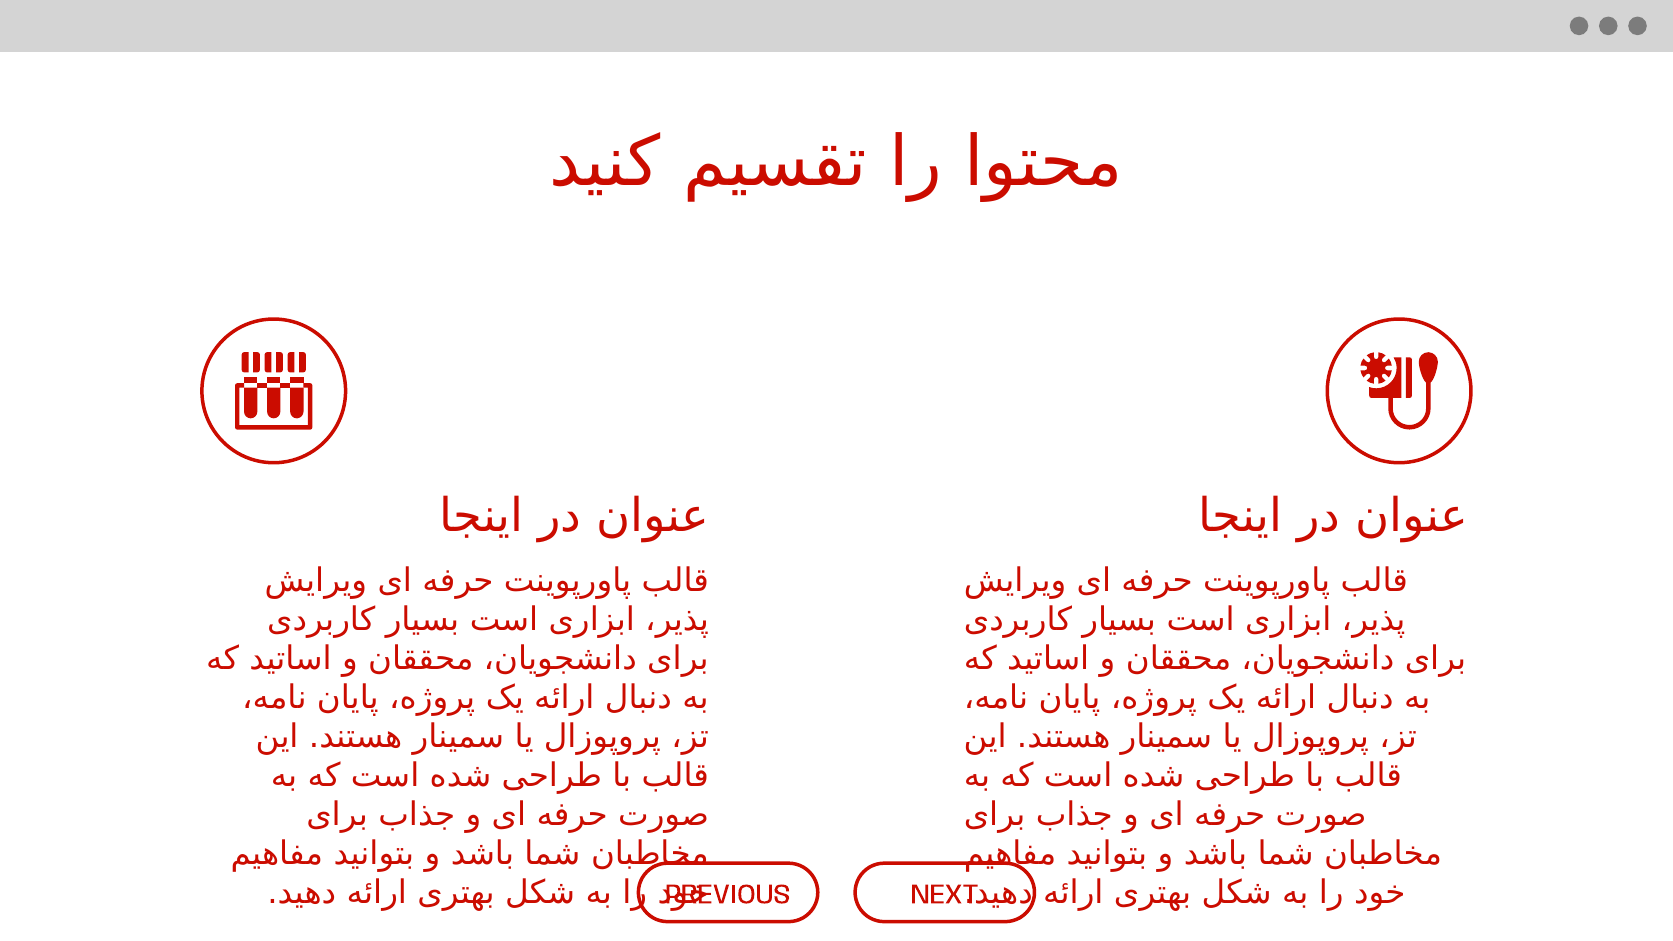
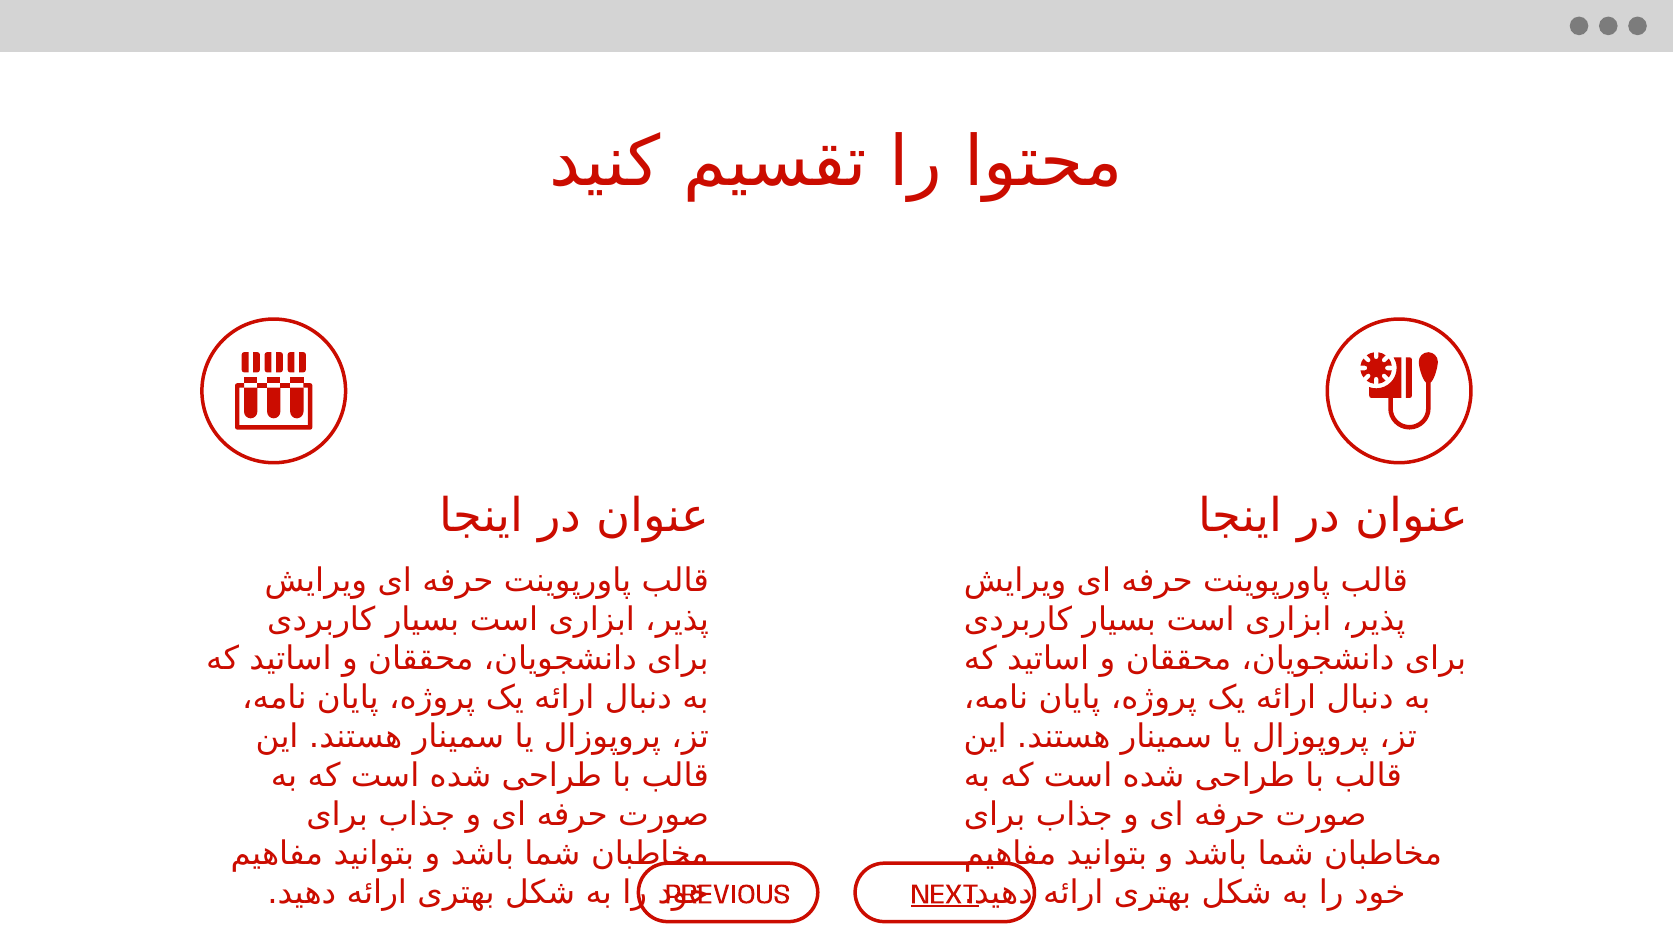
NEXT underline: none -> present (945, 894)
